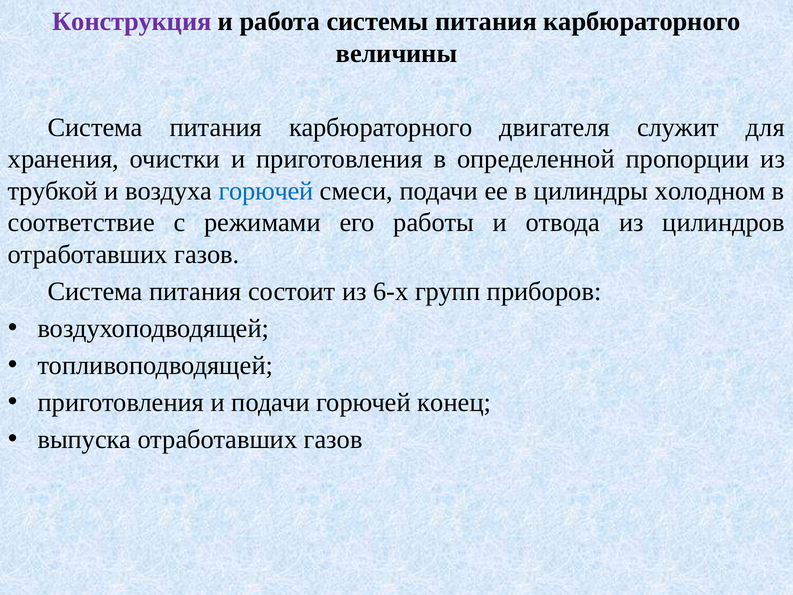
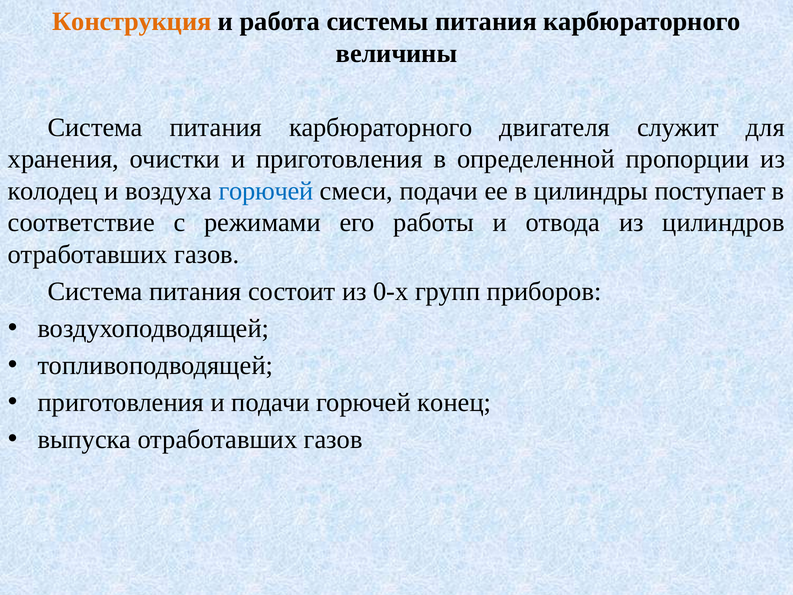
Конструкция colour: purple -> orange (132, 22)
трубкой: трубкой -> колодец (53, 191)
холодном: холодном -> поступает (710, 191)
6-х: 6-х -> 0-х (391, 291)
